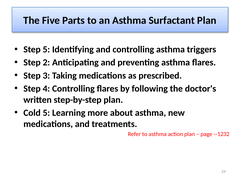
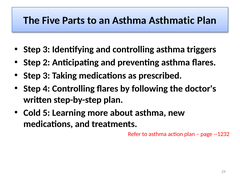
Surfactant: Surfactant -> Asthmatic (172, 20)
5: 5 -> 3 (46, 49)
